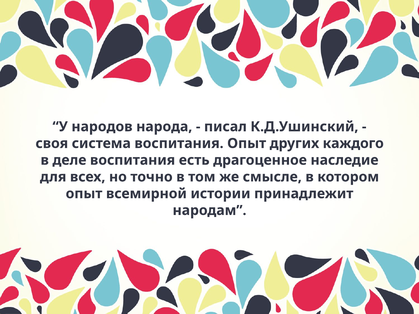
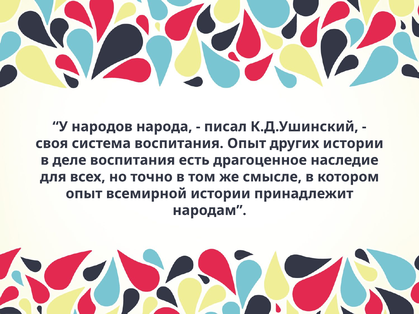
других каждого: каждого -> истории (353, 144)
